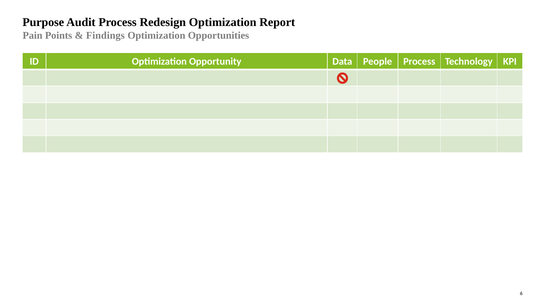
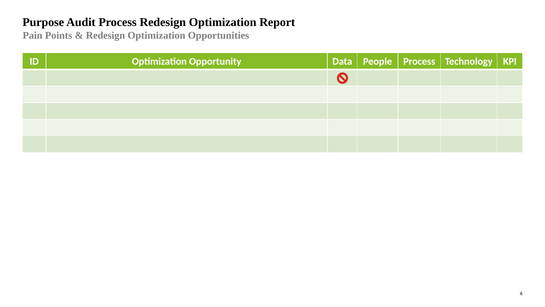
Findings: Findings -> Redesign (105, 35)
